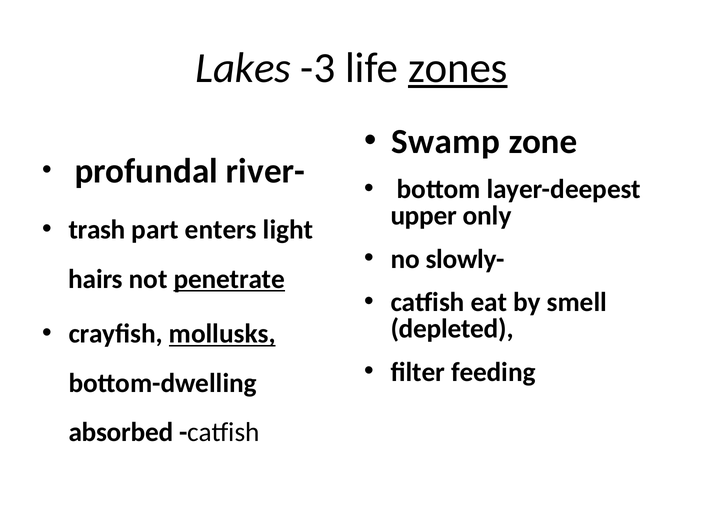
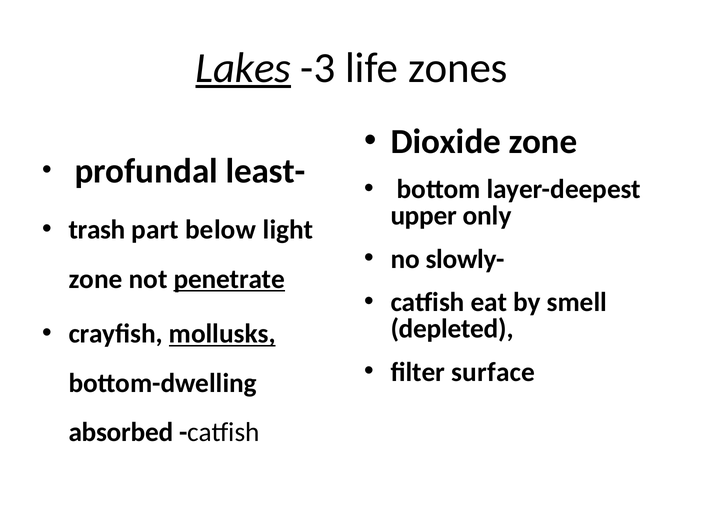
Lakes underline: none -> present (243, 68)
zones underline: present -> none (458, 68)
Swamp: Swamp -> Dioxide (446, 142)
river-: river- -> least- (266, 171)
enters: enters -> below (221, 230)
hairs: hairs -> zone (96, 279)
feeding: feeding -> surface (493, 372)
